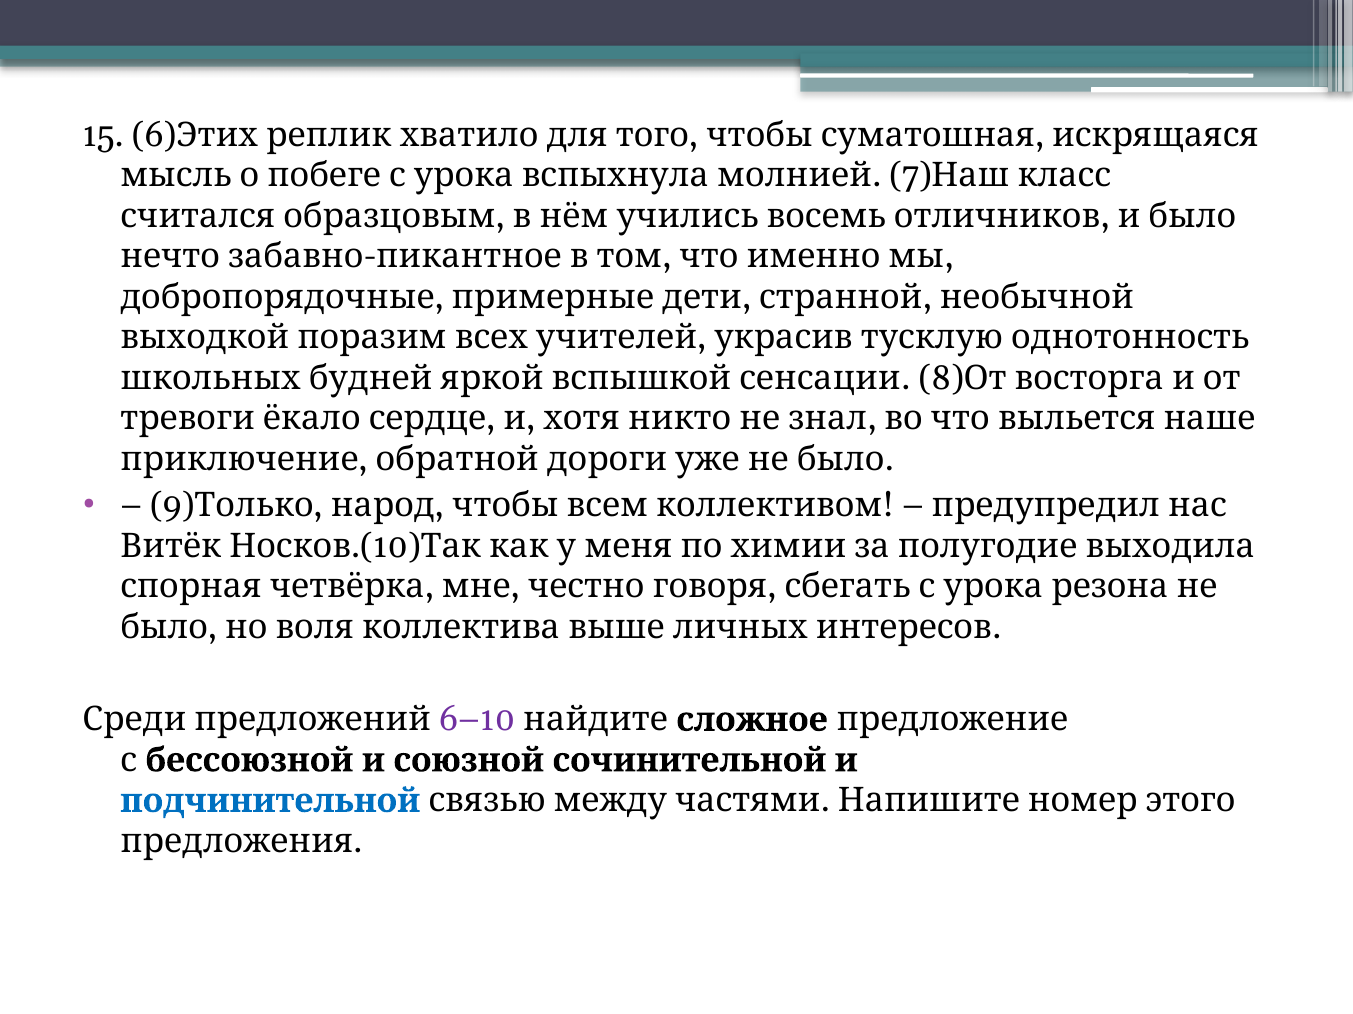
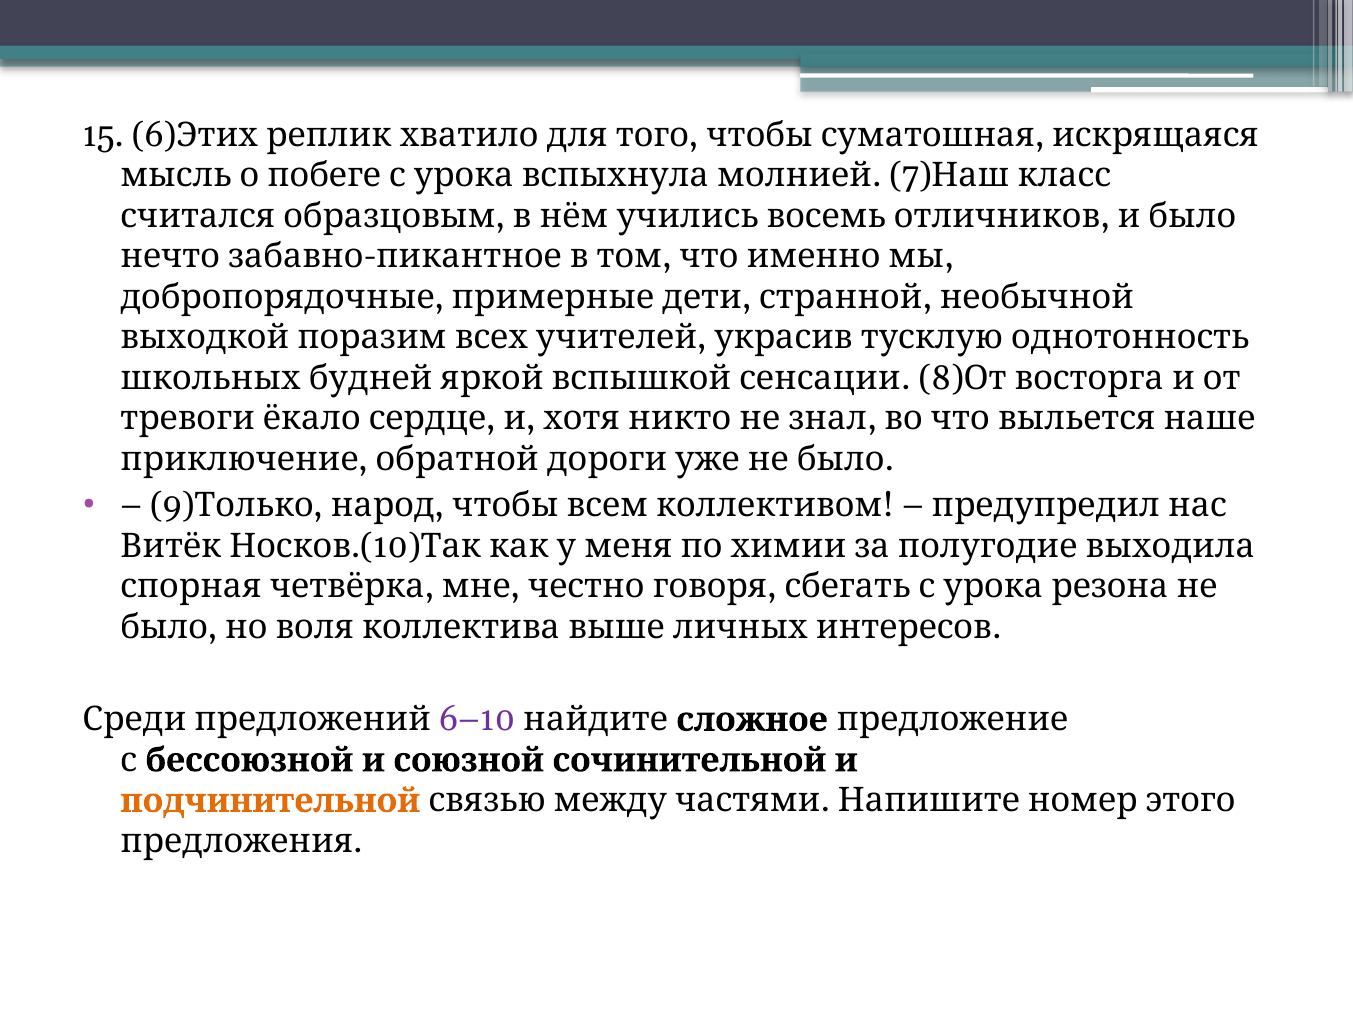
подчинительной colour: blue -> orange (270, 801)
